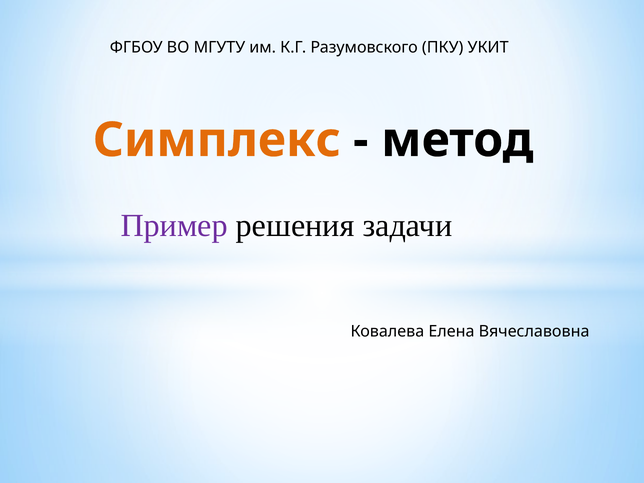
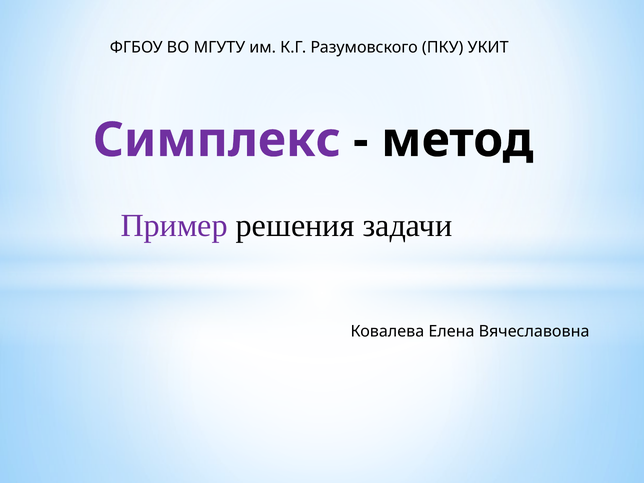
Симплекс colour: orange -> purple (217, 140)
